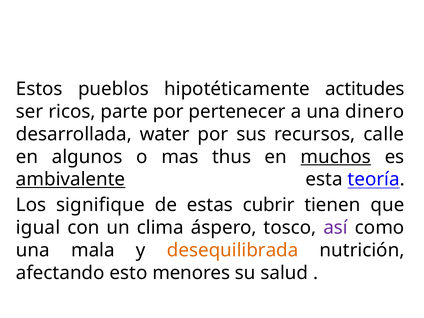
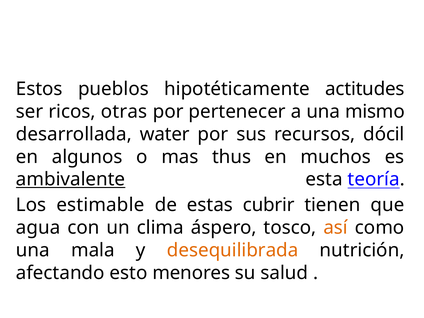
parte: parte -> otras (124, 112)
dinero: dinero -> mismo (375, 112)
calle: calle -> dócil (384, 134)
muchos underline: present -> none (336, 157)
signifique: signifique -> estimable (100, 205)
igual: igual -> agua (38, 228)
así colour: purple -> orange (336, 228)
